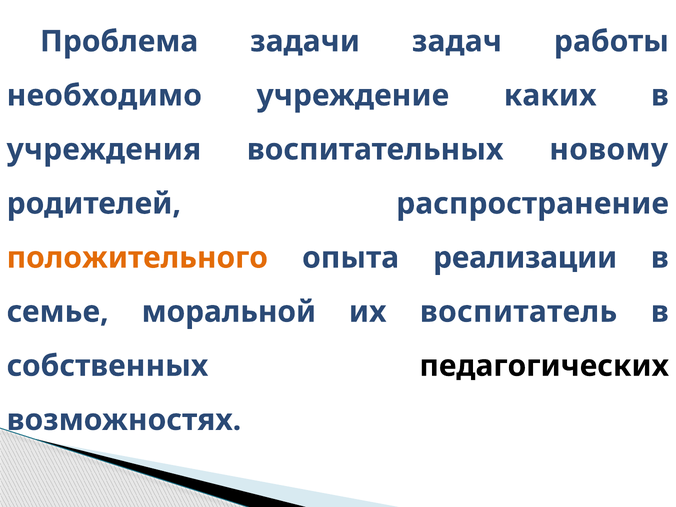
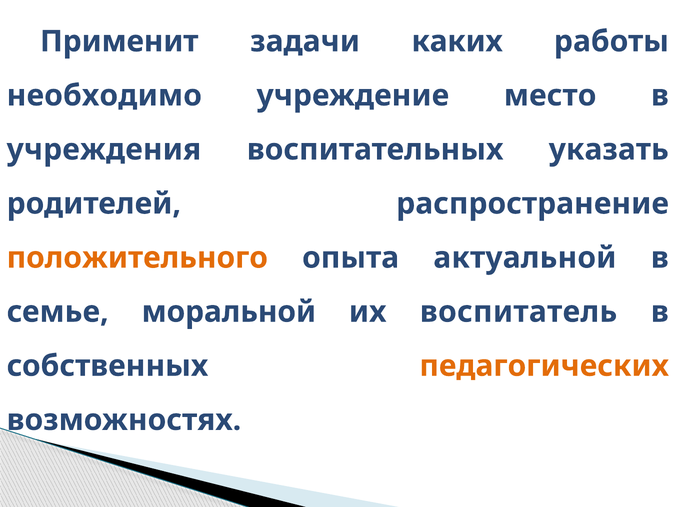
Проблема: Проблема -> Применит (119, 41)
задач: задач -> каких (457, 41)
каких: каких -> место (550, 96)
новому: новому -> указать (609, 150)
реализации: реализации -> актуальной (525, 258)
педагогических colour: black -> orange (544, 366)
